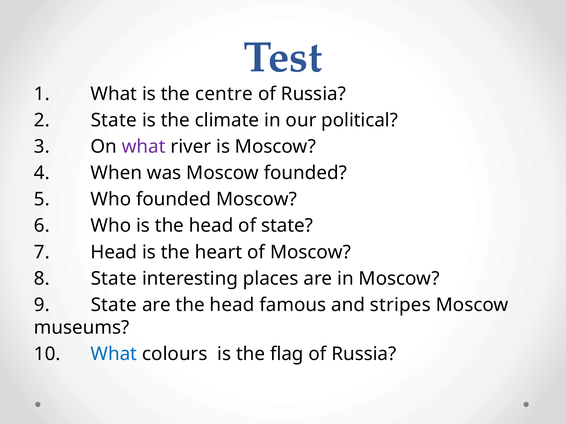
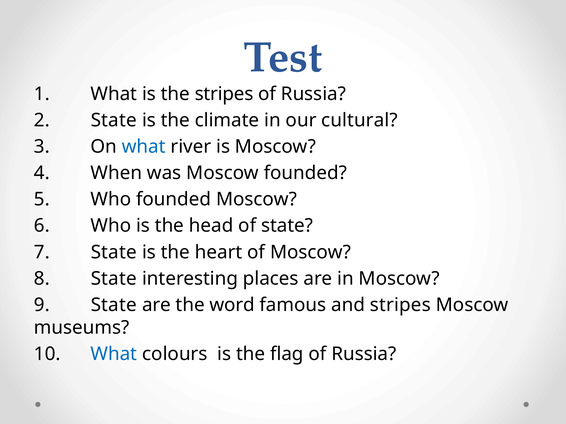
the centre: centre -> stripes (224, 94)
political: political -> cultural (360, 120)
what colour: purple -> blue (144, 147)
7 Head: Head -> State (114, 252)
are the head: head -> word (232, 305)
